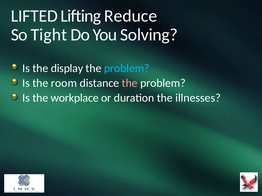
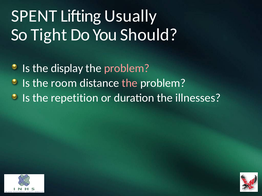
LIFTED: LIFTED -> SPENT (34, 16)
Reduce: Reduce -> Usually (131, 16)
Solving: Solving -> Should (149, 35)
problem colour: light blue -> pink (127, 68)
workplace: workplace -> repetition (75, 98)
